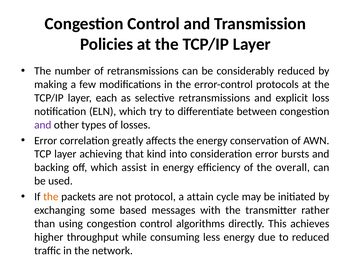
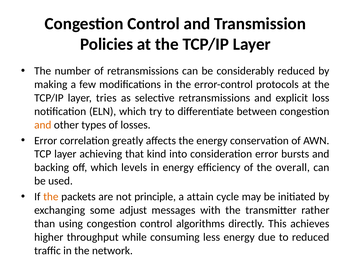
each: each -> tries (106, 98)
and colour: purple -> orange (43, 124)
assist: assist -> levels (134, 167)
protocol: protocol -> principle (155, 196)
based: based -> adjust (133, 210)
